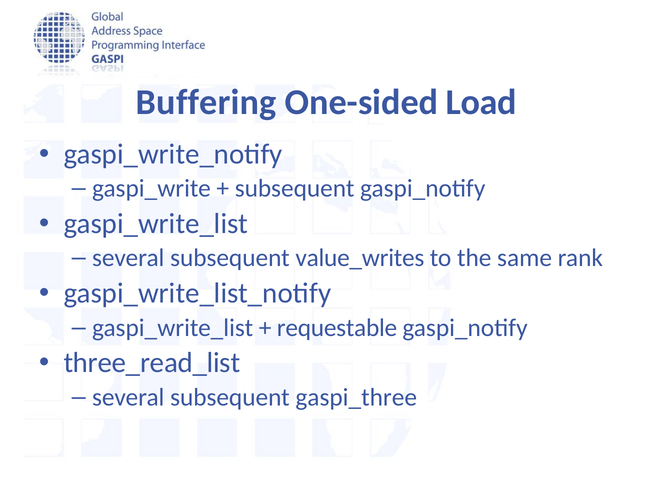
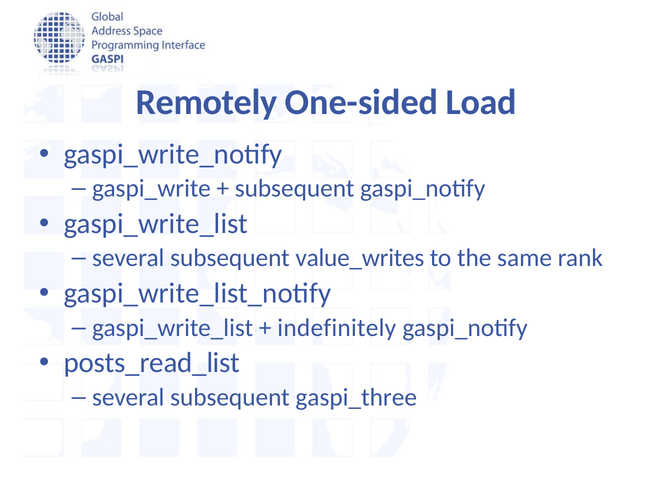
Buffering: Buffering -> Remotely (207, 102)
requestable: requestable -> indefinitely (337, 328)
three_read_list: three_read_list -> posts_read_list (152, 363)
